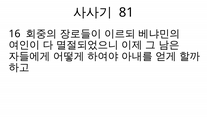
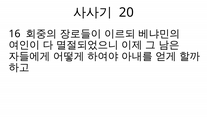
81: 81 -> 20 (126, 12)
